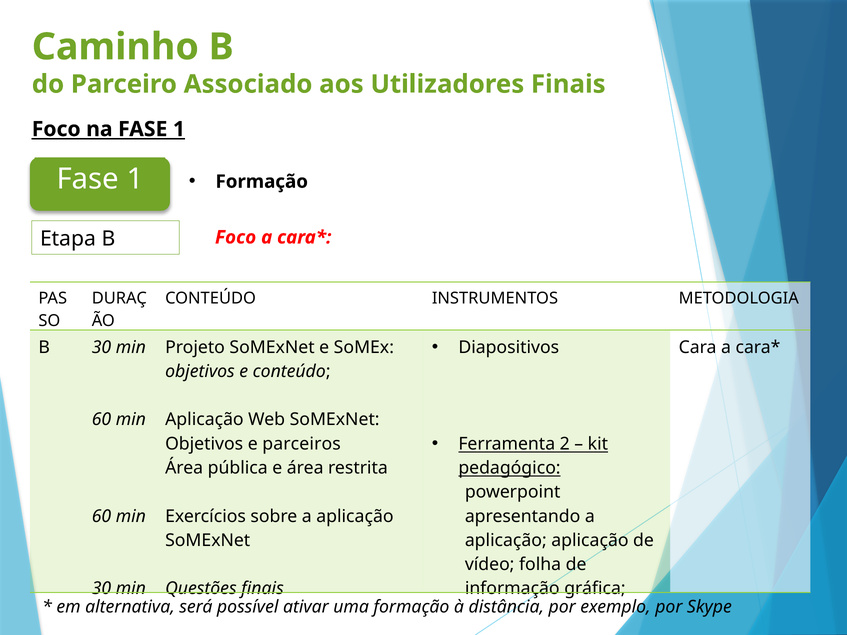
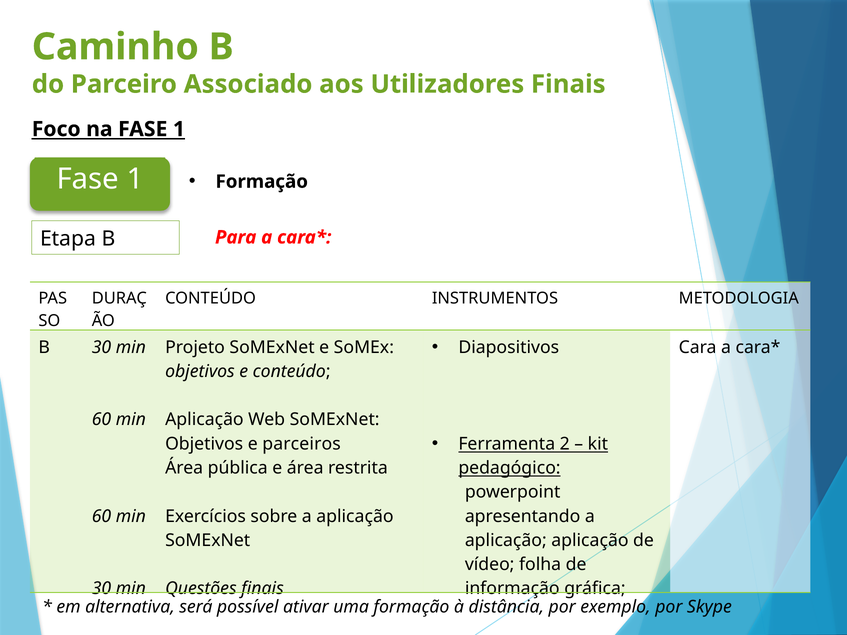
B Foco: Foco -> Para (236, 237)
